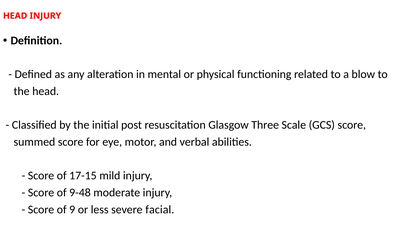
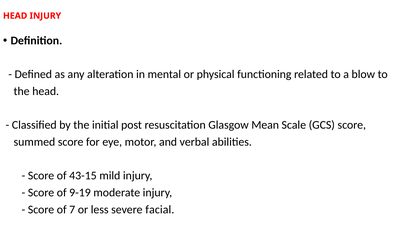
Three: Three -> Mean (265, 125)
17-15: 17-15 -> 43-15 (83, 176)
9-48: 9-48 -> 9-19 (80, 193)
9: 9 -> 7 (72, 210)
